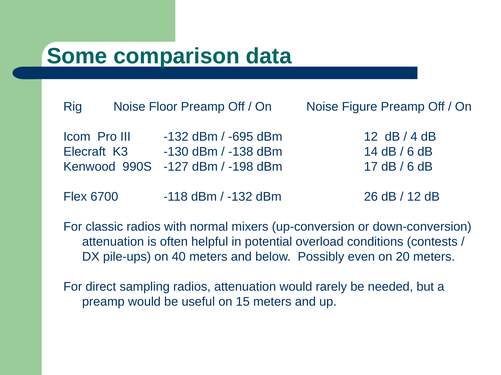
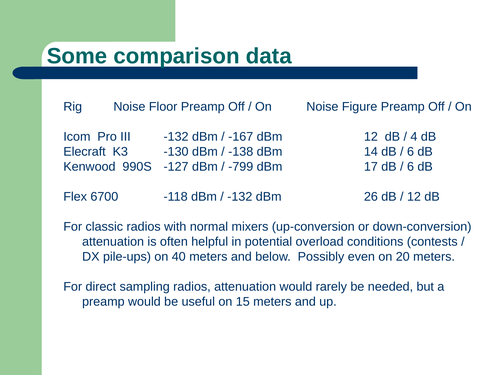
-695: -695 -> -167 (241, 137)
-198: -198 -> -799 (241, 167)
